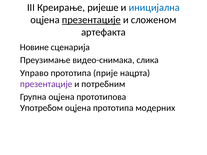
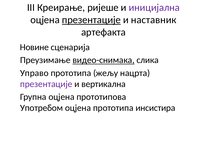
иницијална colour: blue -> purple (154, 7)
сложеном: сложеном -> наставник (154, 20)
видео-снимака underline: none -> present (104, 60)
прије: прије -> жељу (106, 73)
потребним: потребним -> вертикална (103, 84)
модерних: модерних -> инсистира (155, 108)
